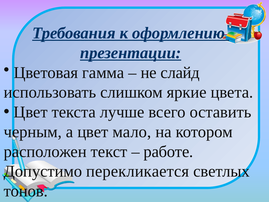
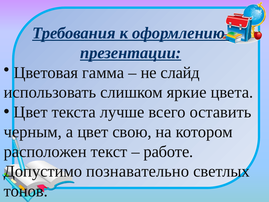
мало: мало -> свою (132, 132)
перекликается: перекликается -> познавательно (138, 171)
